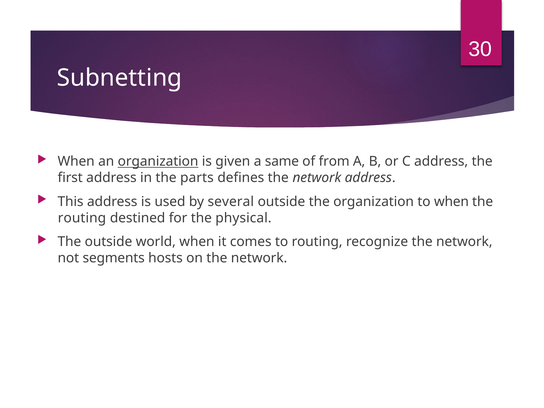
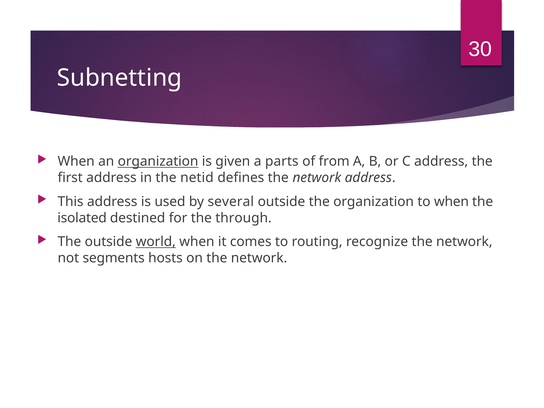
same: same -> parts (282, 161)
parts: parts -> netid (197, 178)
routing: routing -> isolated (82, 218)
physical: physical -> through (244, 218)
world underline: none -> present (156, 242)
